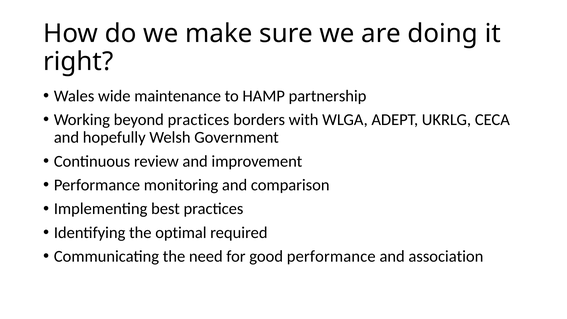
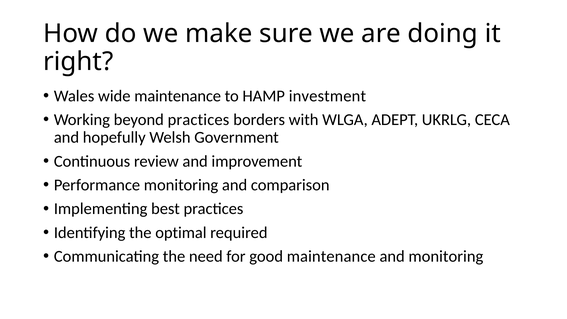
partnership: partnership -> investment (327, 96)
good performance: performance -> maintenance (331, 256)
and association: association -> monitoring (446, 256)
